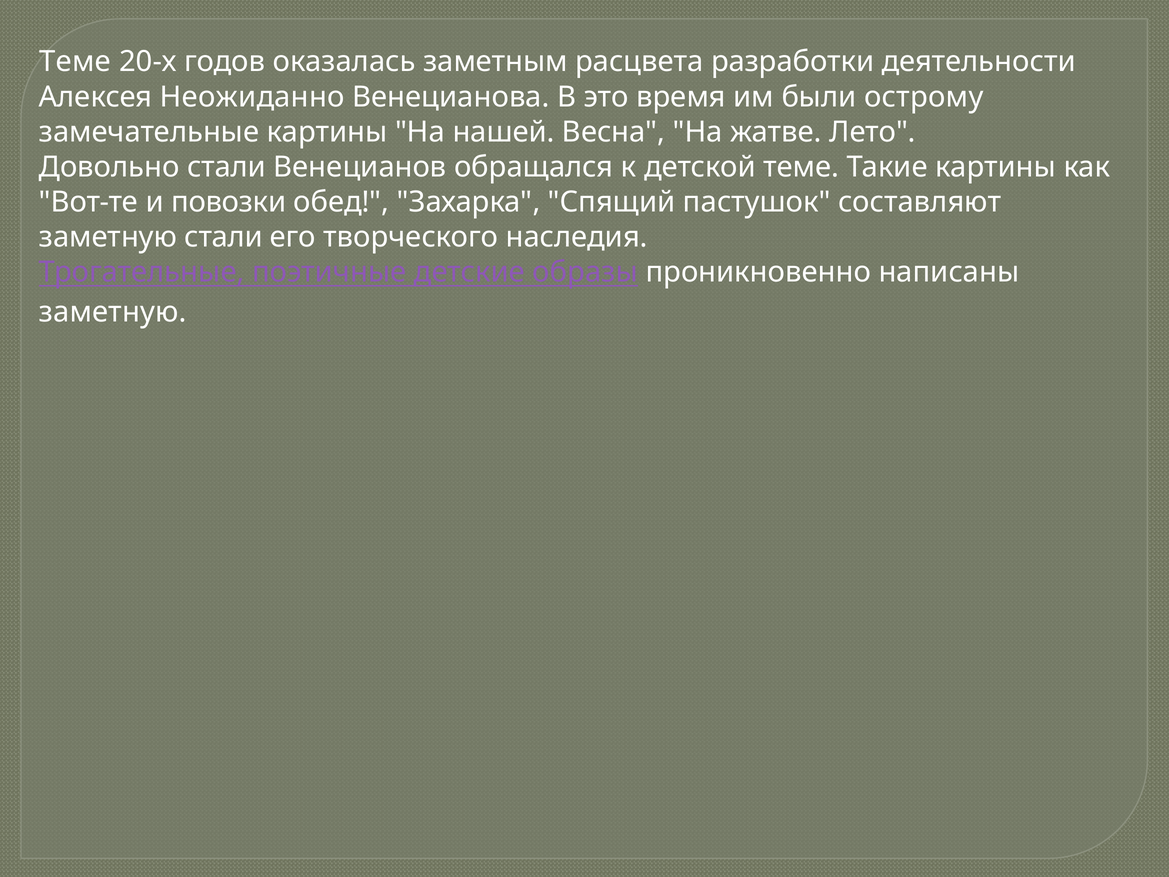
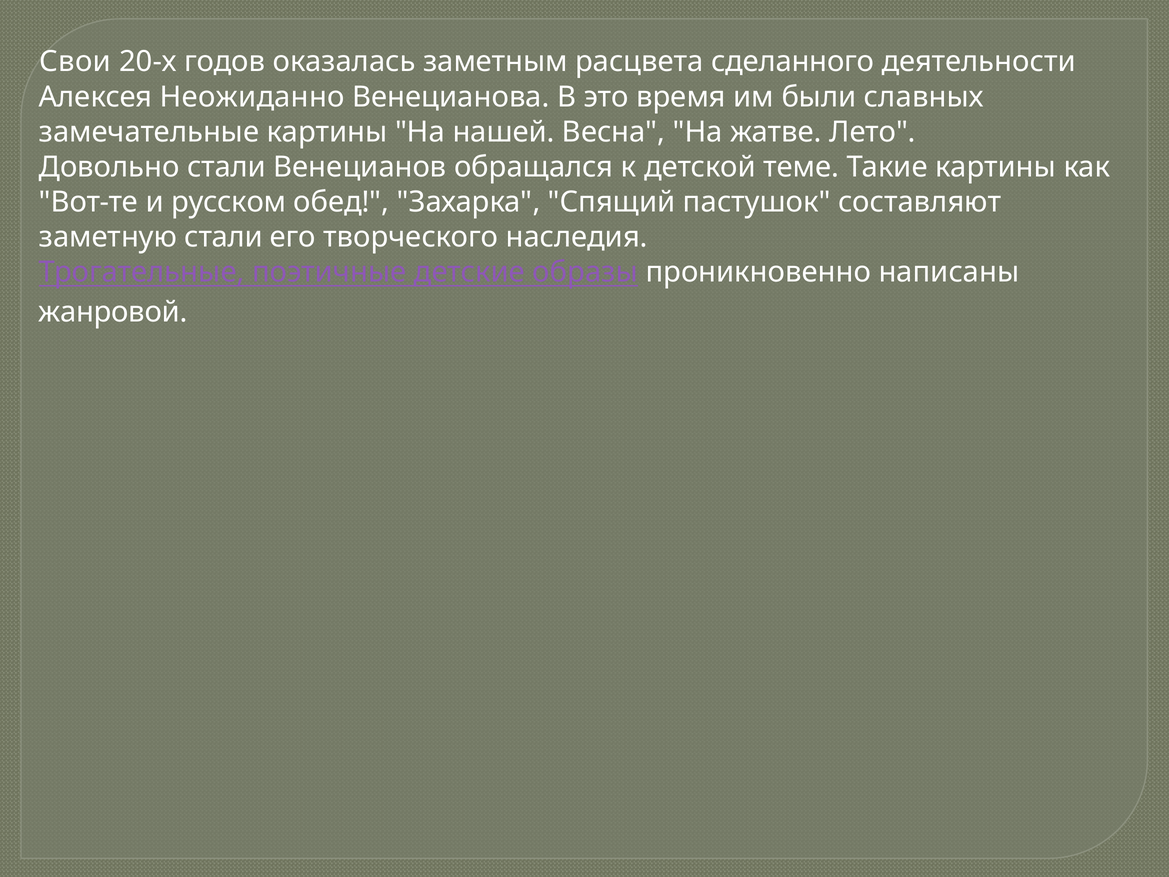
Теме: Теме -> Свои (75, 62)
разработки: разработки -> сделанного (793, 62)
острому: острому -> славных (924, 97)
повозки: повозки -> русском (229, 202)
заметную: заметную -> жанровой (113, 312)
